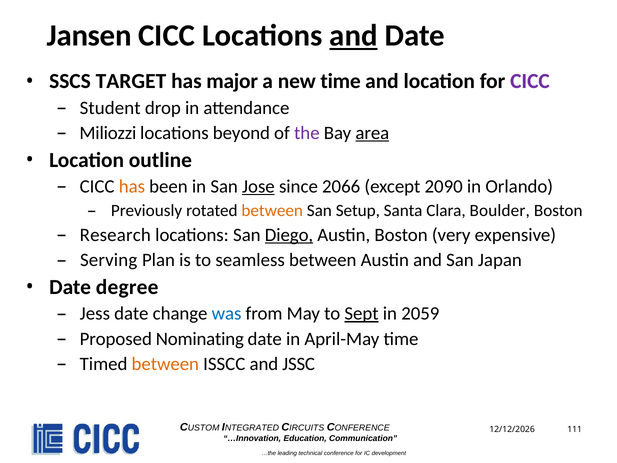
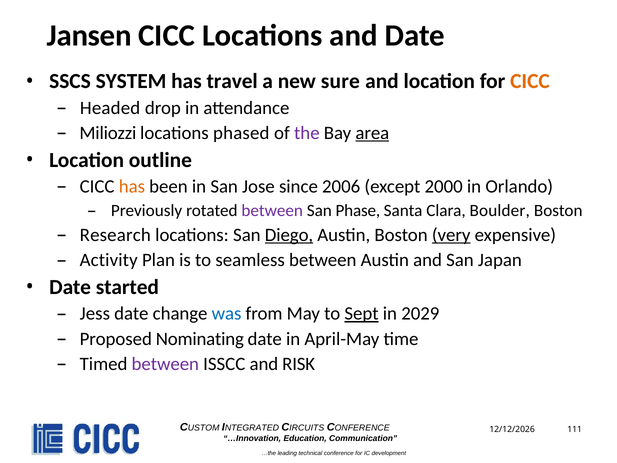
and underline: present -> none (354, 36)
TARGET: TARGET -> SYSTEM (131, 81)
major: major -> travel (232, 81)
new time: time -> sure (340, 81)
CICC colour: purple -> orange (530, 81)
Student: Student -> Headed (110, 108)
beyond: beyond -> phased (241, 133)
Jose underline: present -> none (258, 186)
2066: 2066 -> 2006 (341, 186)
2090: 2090 -> 2000 (444, 186)
between colour: orange -> purple (272, 210)
Setup: Setup -> Phase (358, 210)
very underline: none -> present (451, 235)
Serving: Serving -> Activity (109, 260)
degree: degree -> started (127, 287)
2059: 2059 -> 2029 (420, 313)
between colour: orange -> purple (165, 364)
JSSC: JSSC -> RISK (299, 364)
